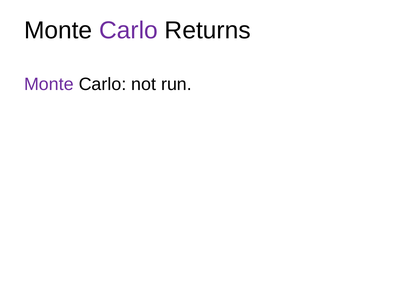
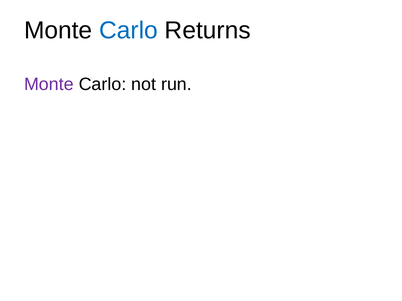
Carlo colour: purple -> blue (128, 31)
